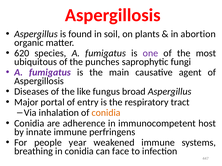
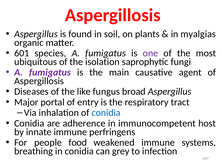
abortion: abortion -> myalgias (198, 34)
620: 620 -> 601 (22, 53)
punches: punches -> isolation (102, 62)
conidia colour: orange -> blue (106, 113)
year: year -> food (78, 143)
face: face -> grey (121, 152)
